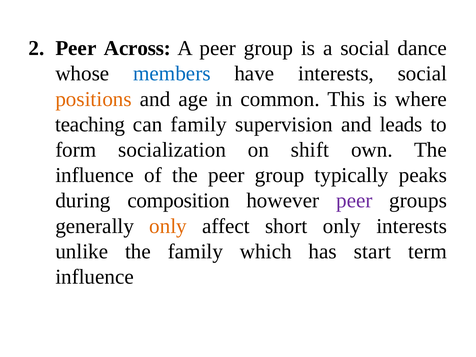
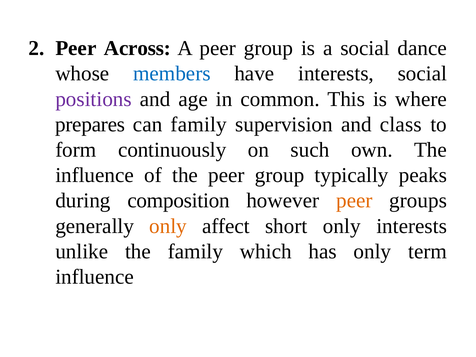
positions colour: orange -> purple (94, 99)
teaching: teaching -> prepares (90, 124)
leads: leads -> class (401, 124)
socialization: socialization -> continuously (172, 150)
shift: shift -> such (310, 150)
peer colour: purple -> orange (354, 201)
has start: start -> only (372, 251)
